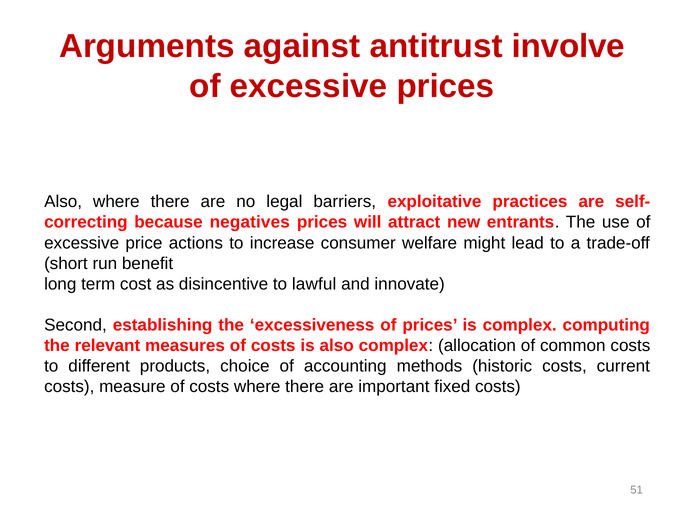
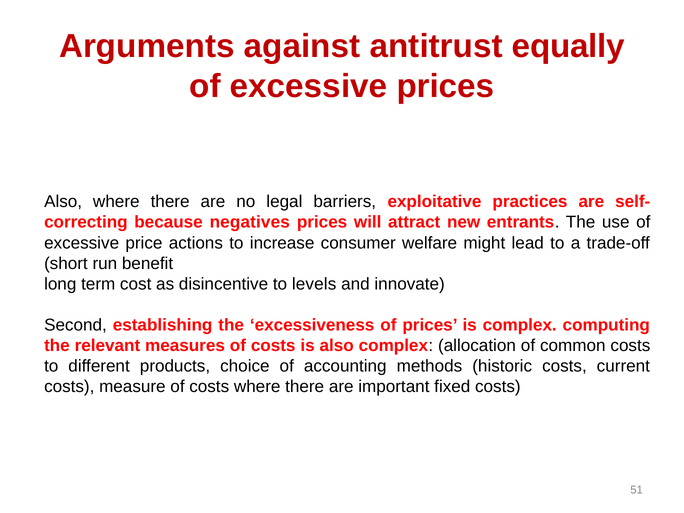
involve: involve -> equally (568, 46)
lawful: lawful -> levels (314, 284)
